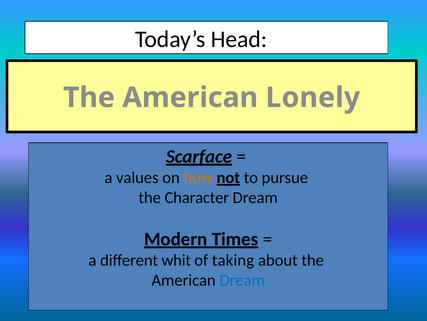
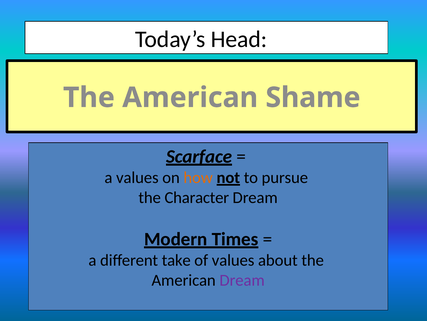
Lonely: Lonely -> Shame (313, 97)
whit: whit -> take (176, 260)
of taking: taking -> values (233, 260)
Dream colour: blue -> purple (242, 280)
